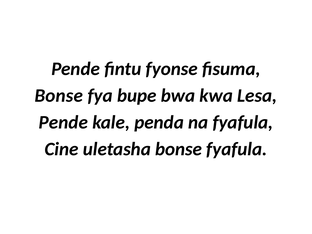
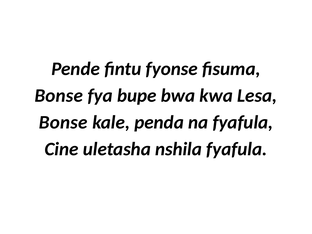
Pende: Pende -> Bonse (63, 122)
uletasha bonse: bonse -> nshila (178, 149)
